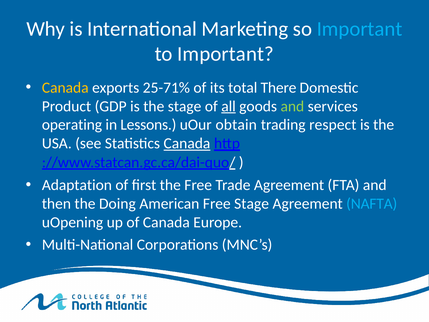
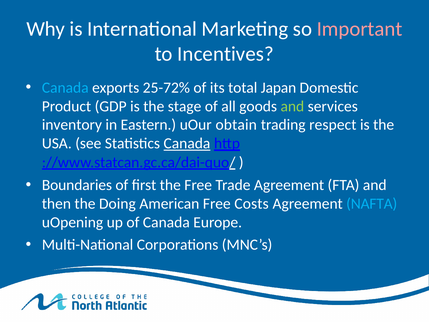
Important colour: light blue -> pink (360, 29)
to Important: Important -> Incentives (226, 54)
Canada colour: yellow -> light blue (65, 88)
25-71%: 25-71% -> 25-72% (166, 88)
There: There -> Japan (279, 88)
all underline: present -> none (229, 106)
operating: operating -> inventory (72, 125)
Lessons: Lessons -> Eastern (148, 125)
Adaptation: Adaptation -> Boundaries (77, 185)
Free Stage: Stage -> Costs (252, 204)
